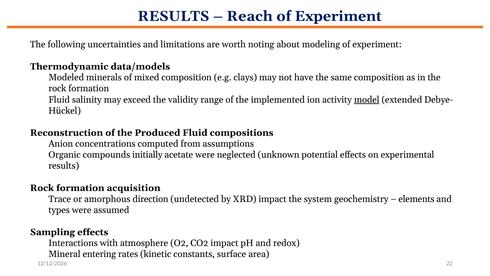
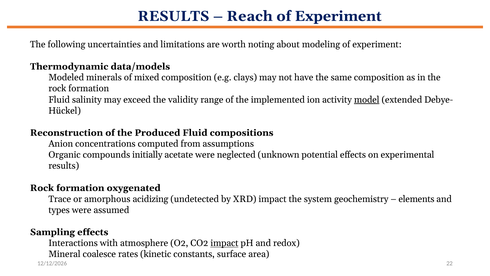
acquisition: acquisition -> oxygenated (134, 188)
direction: direction -> acidizing (150, 199)
impact underline: none -> present (224, 243)
entering: entering -> coalesce (99, 254)
